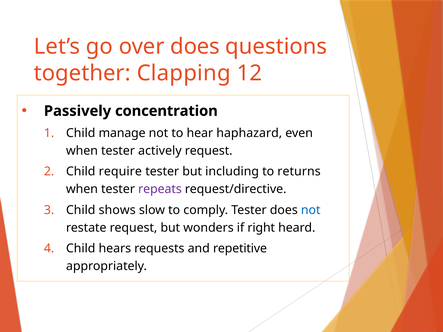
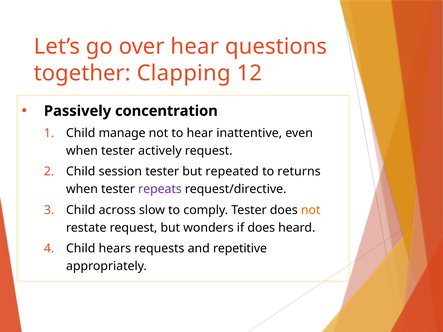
over does: does -> hear (195, 47)
haphazard: haphazard -> inattentive (249, 133)
require: require -> session (120, 172)
including: including -> repeated (232, 172)
shows: shows -> across (117, 210)
not colour: blue -> orange (311, 210)
if right: right -> does (261, 228)
